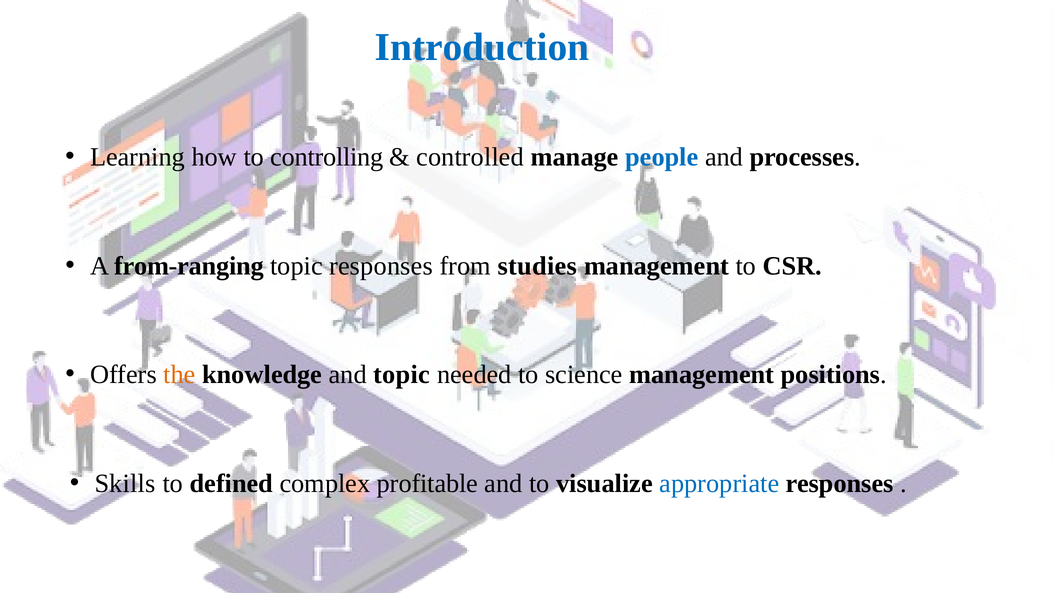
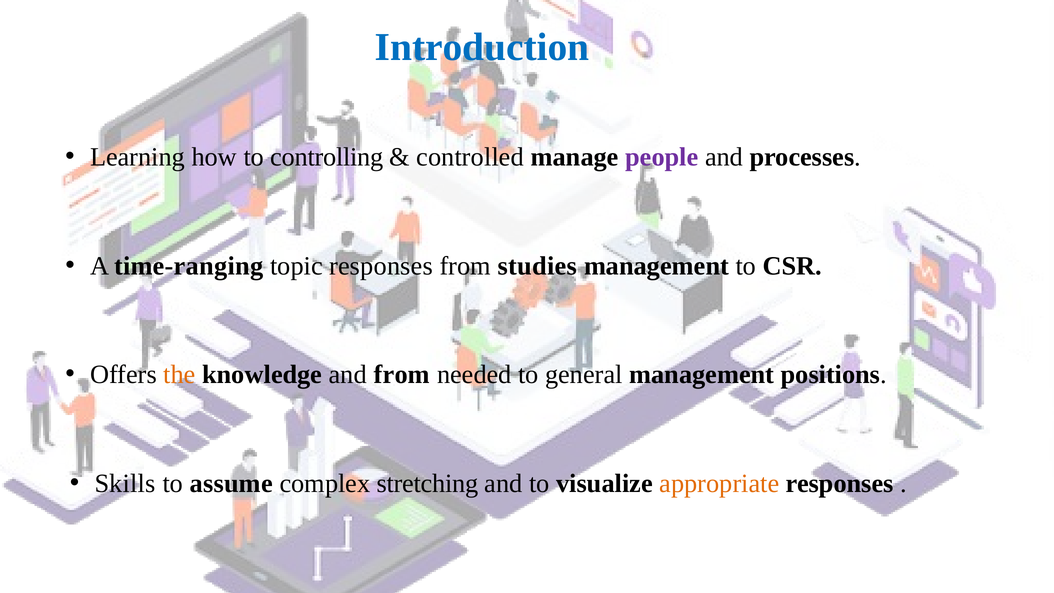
people colour: blue -> purple (662, 157)
from-ranging: from-ranging -> time-ranging (189, 266)
and topic: topic -> from (402, 375)
science: science -> general (584, 375)
defined: defined -> assume (231, 483)
profitable: profitable -> stretching (427, 483)
appropriate colour: blue -> orange (719, 483)
